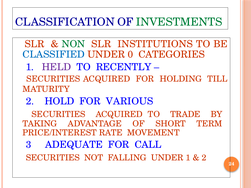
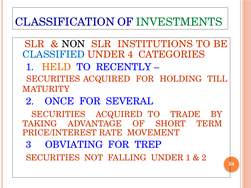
NON colour: green -> black (73, 44)
0: 0 -> 4 (130, 55)
HELD colour: purple -> orange (56, 67)
HOLD: HOLD -> ONCE (59, 101)
VARIOUS: VARIOUS -> SEVERAL (130, 101)
ADEQUATE: ADEQUATE -> OBVIATING (74, 145)
CALL: CALL -> TREP (148, 145)
